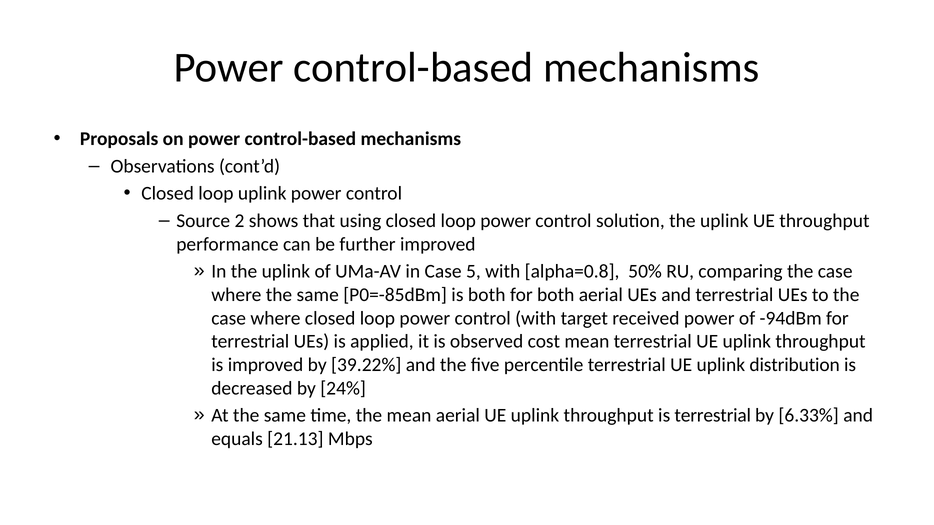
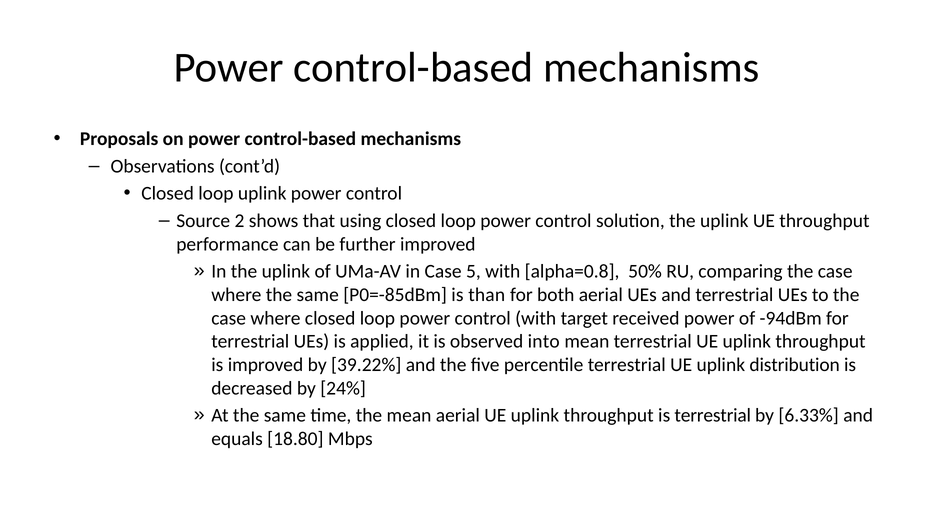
is both: both -> than (487, 295)
cost: cost -> into (544, 342)
21.13: 21.13 -> 18.80 (295, 439)
